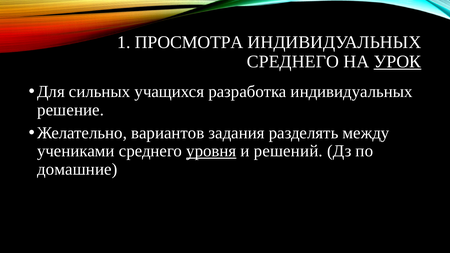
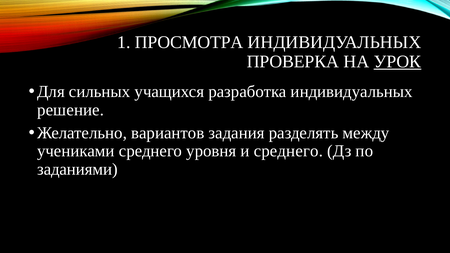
СРЕДНЕГО: СРЕДНЕГО -> ПРОВЕРКА (293, 62)
уровня underline: present -> none (211, 151)
и решений: решений -> среднего (288, 151)
домашние: домашние -> заданиями (77, 169)
